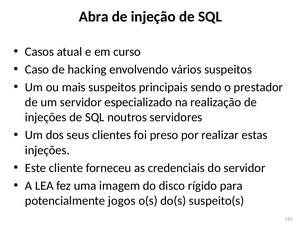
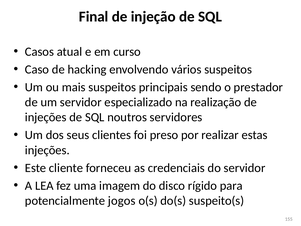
Abra: Abra -> Final (94, 17)
